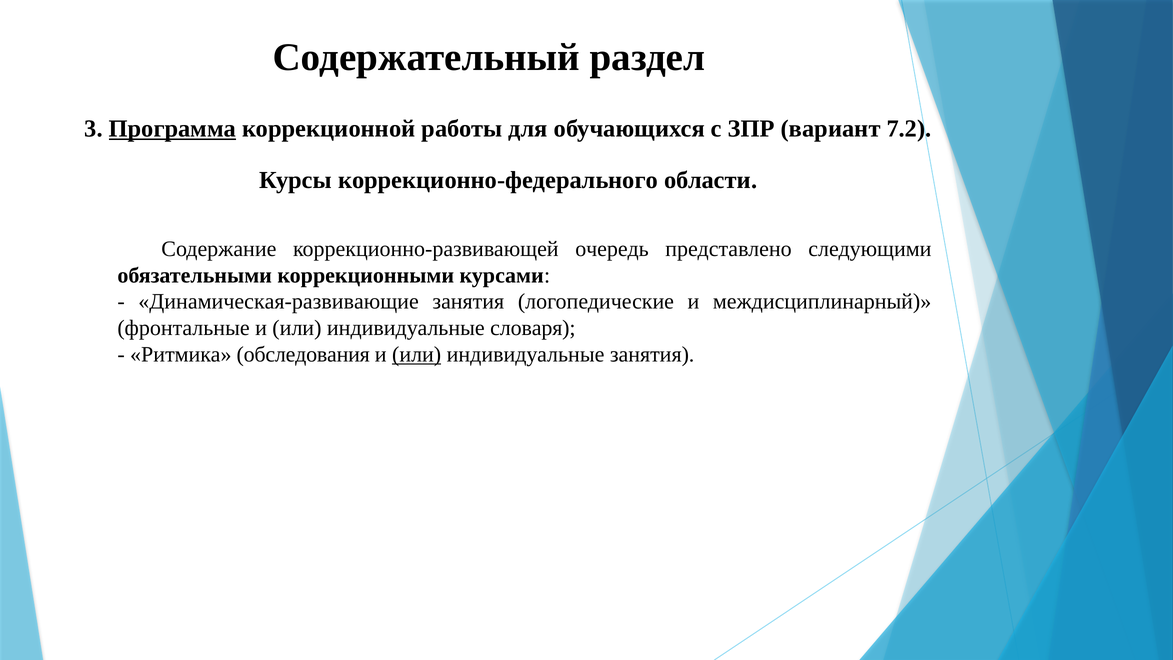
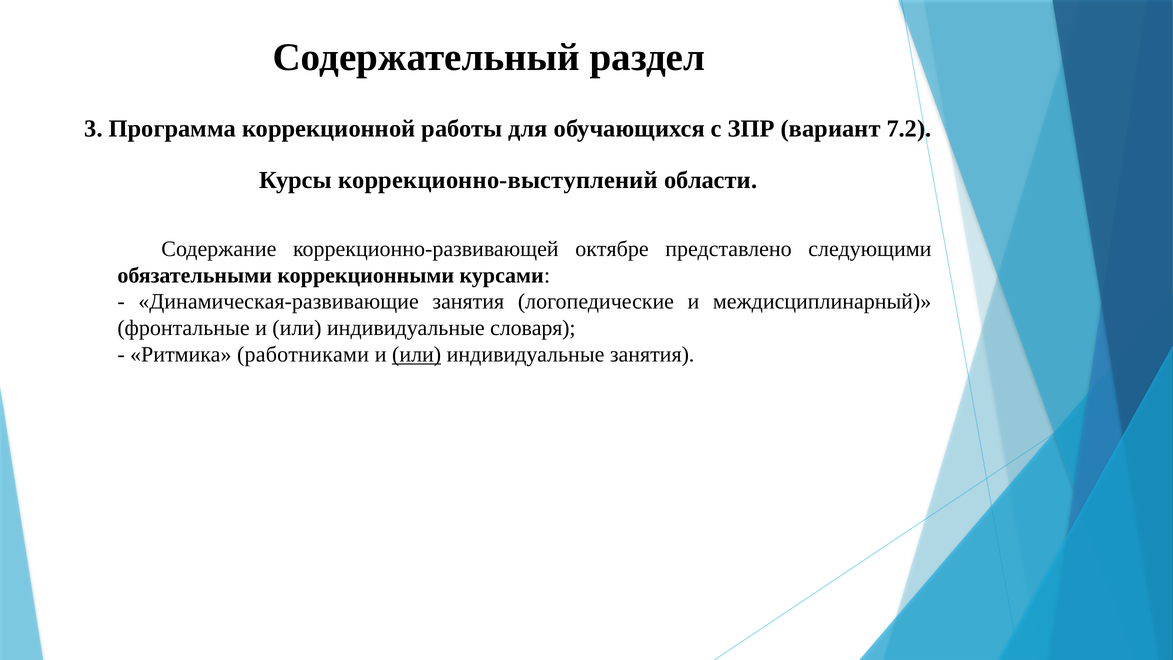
Программа underline: present -> none (172, 129)
коррекционно-федерального: коррекционно-федерального -> коррекционно-выступлений (498, 180)
очередь: очередь -> октябре (612, 249)
обследования: обследования -> работниками (303, 354)
